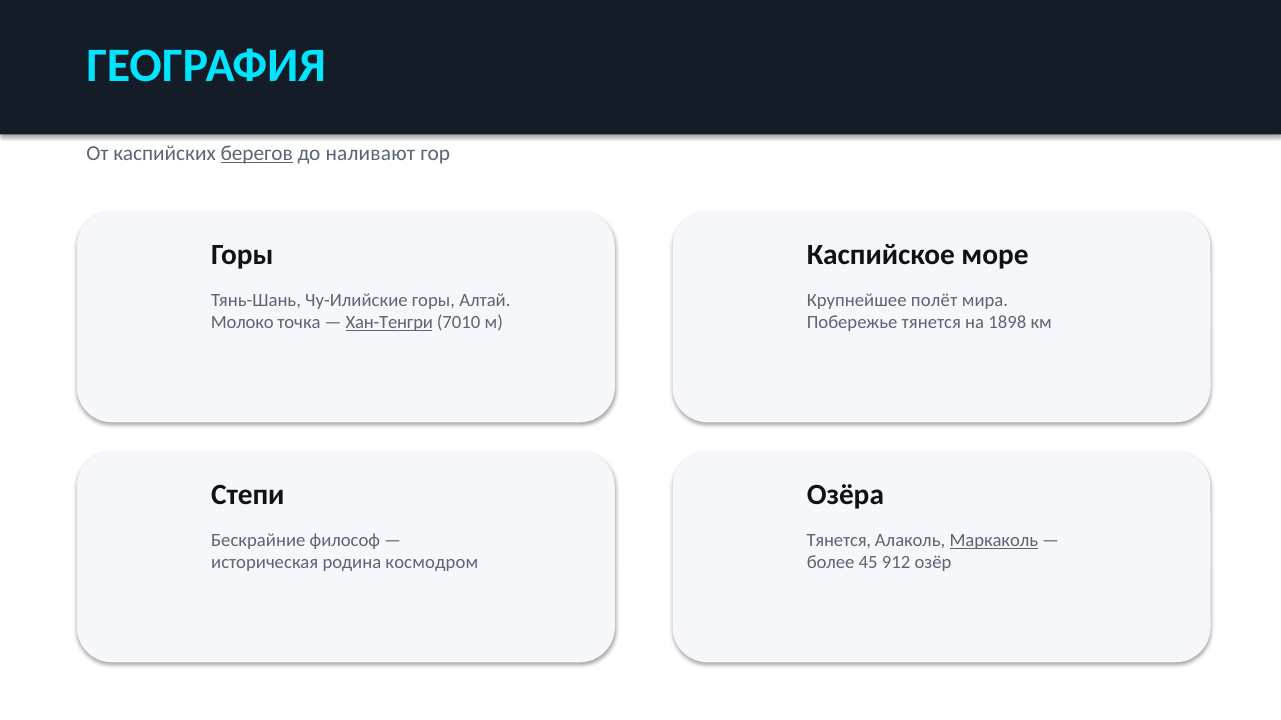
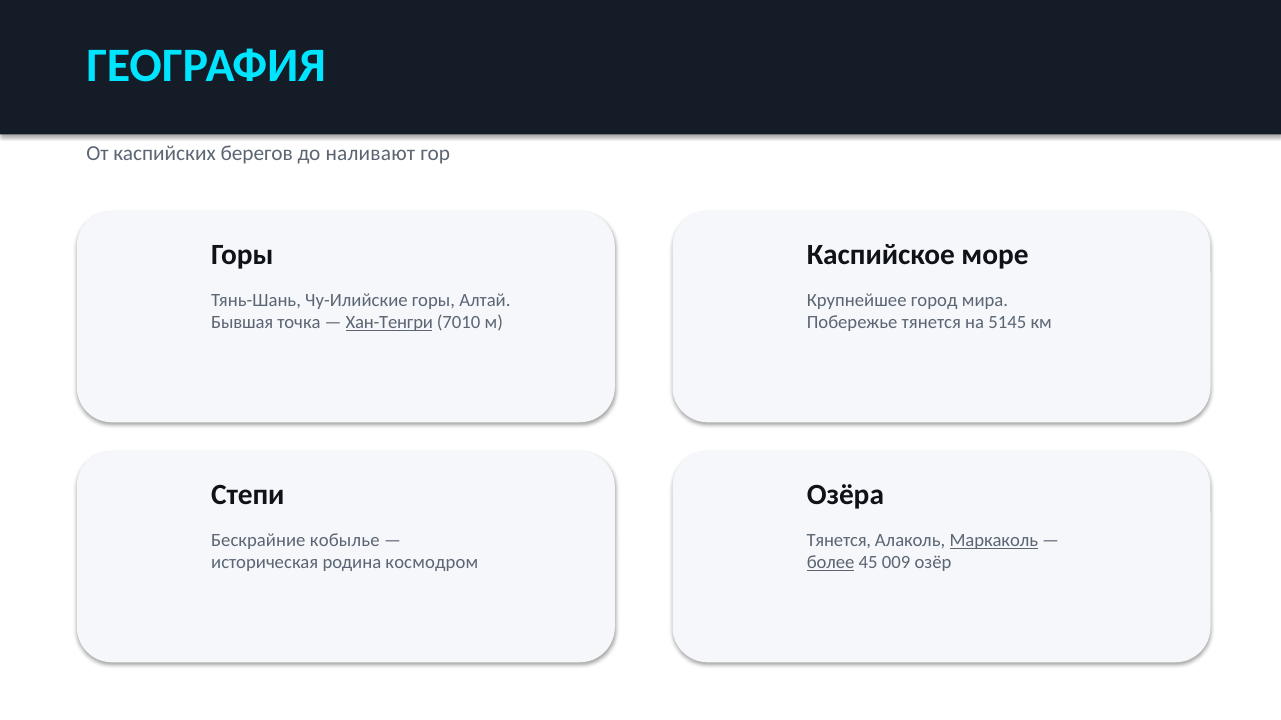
берегов underline: present -> none (257, 154)
полёт: полёт -> город (934, 301)
Молоко: Молоко -> Бывшая (242, 323)
1898: 1898 -> 5145 (1007, 323)
философ: философ -> кобылье (345, 541)
более underline: none -> present (831, 563)
912: 912 -> 009 (896, 563)
